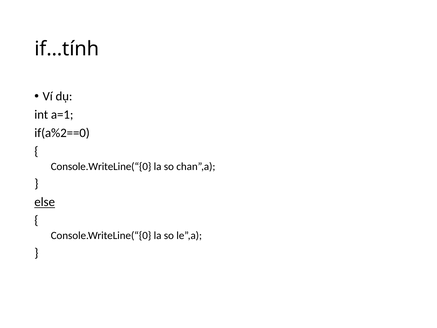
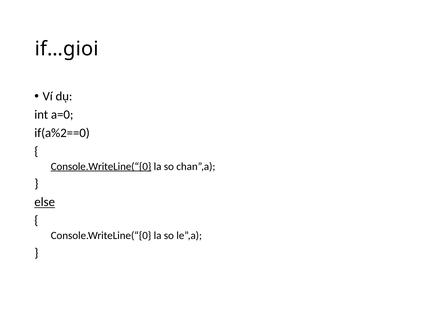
if…tính: if…tính -> if…gioi (67, 49)
a=1: a=1 -> a=0 (62, 115)
Console.WriteLine(“{0 underline: none -> present (101, 166)
